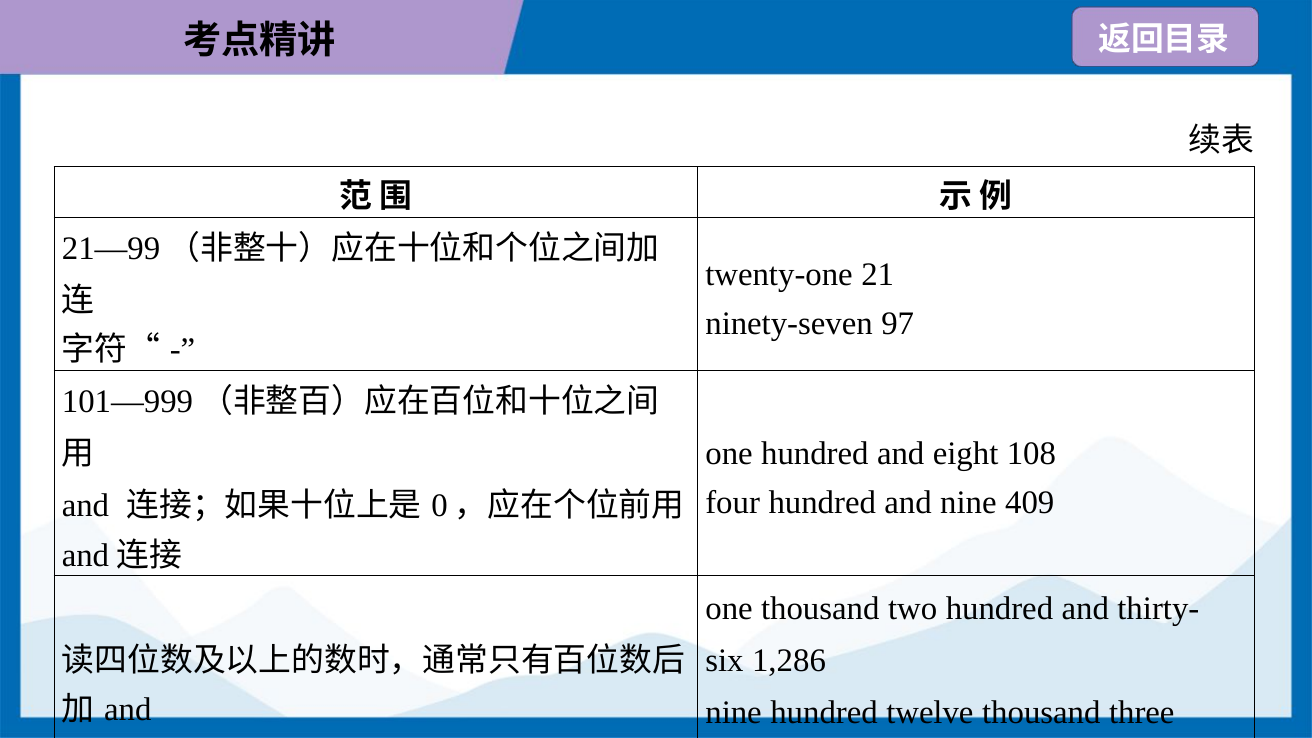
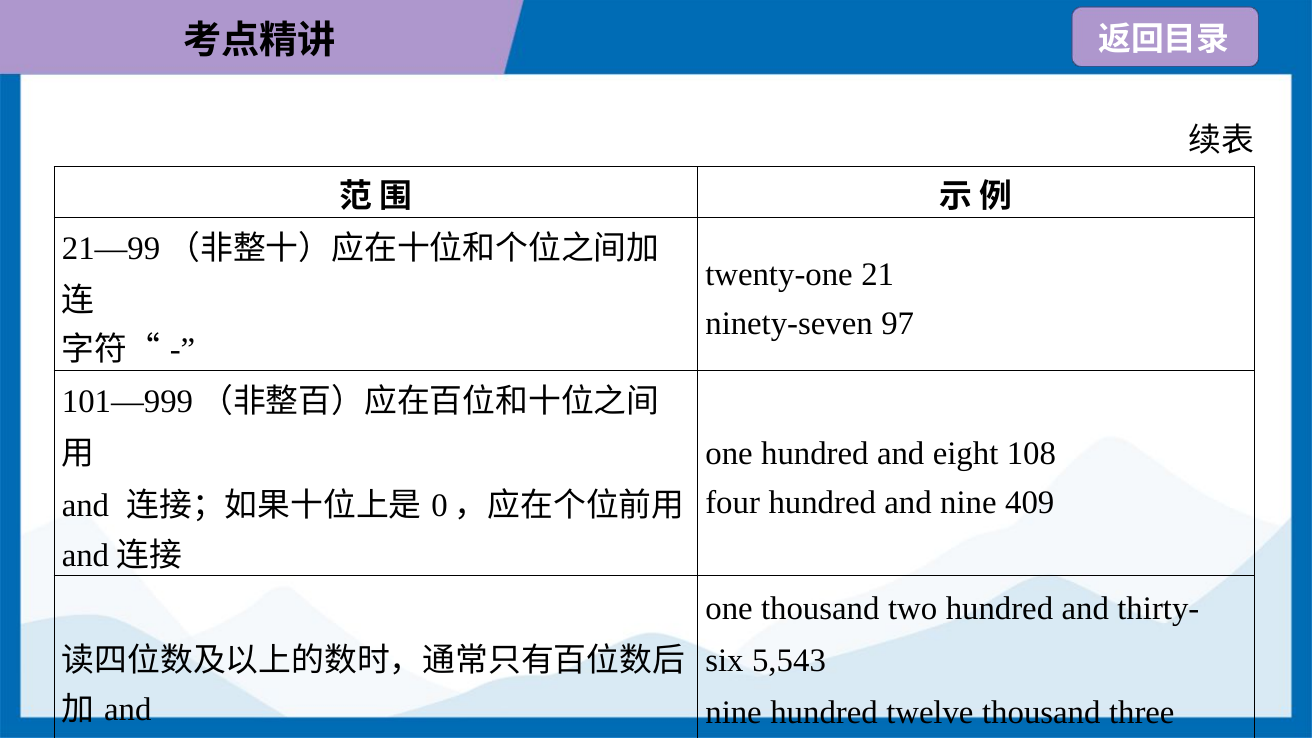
1,286: 1,286 -> 5,543 (789, 660)
